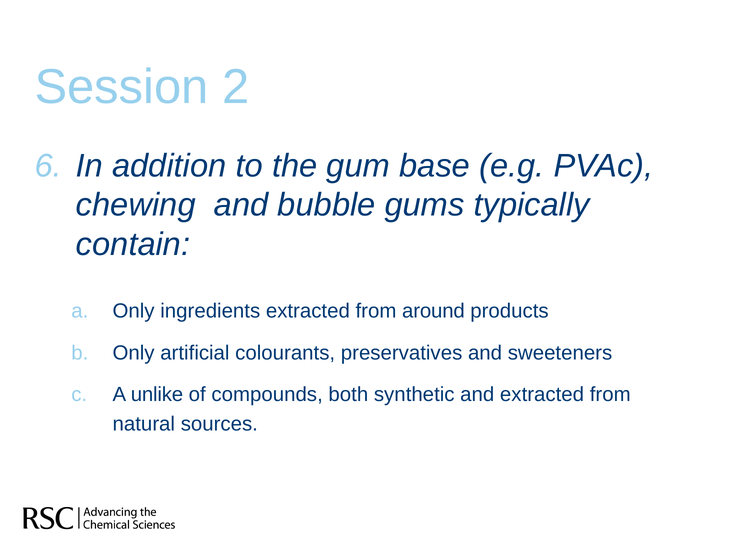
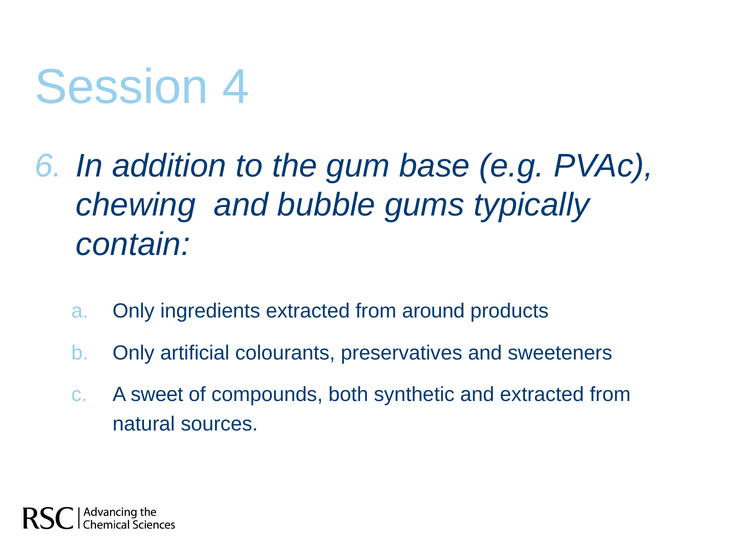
2: 2 -> 4 (236, 87)
unlike: unlike -> sweet (157, 394)
